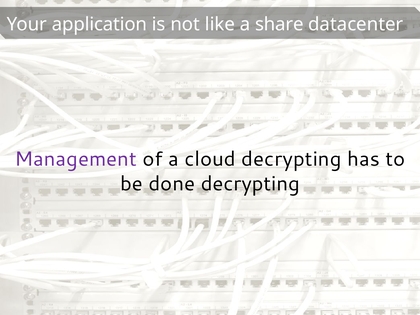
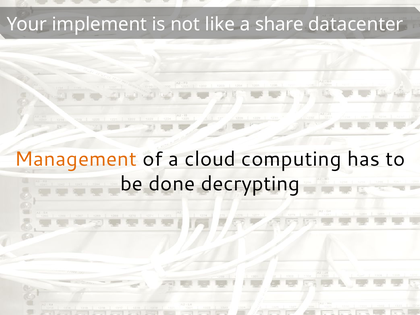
application: application -> implement (99, 24)
Management colour: purple -> orange (76, 159)
cloud decrypting: decrypting -> computing (291, 159)
